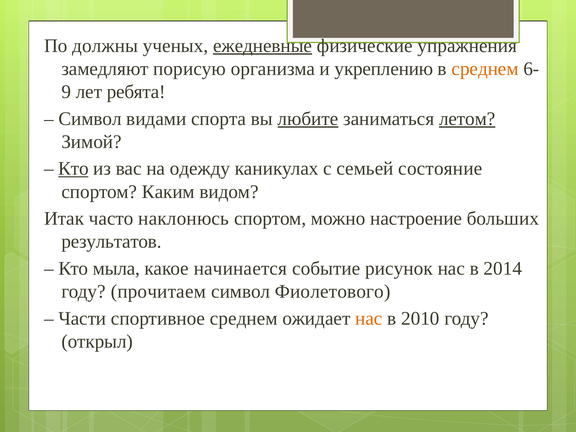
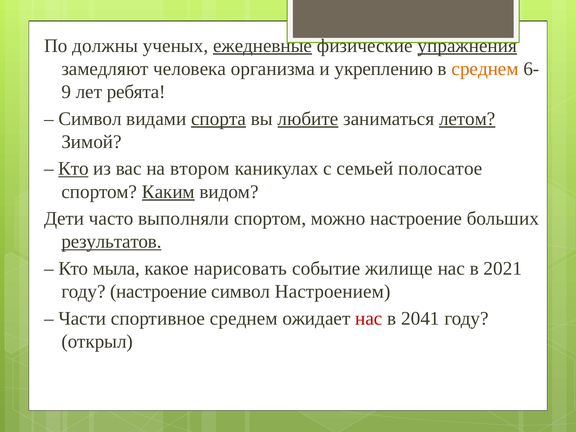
упражнения underline: none -> present (467, 46)
порисую: порисую -> человека (190, 69)
спорта underline: none -> present (219, 119)
одежду: одежду -> втором (200, 169)
состояние: состояние -> полосатое (440, 169)
Каким underline: none -> present (168, 192)
Итак: Итак -> Дети (64, 219)
наклонюсь: наклонюсь -> выполняли (184, 219)
результатов underline: none -> present (112, 242)
начинается: начинается -> нарисовать (240, 268)
рисунок: рисунок -> жилище (399, 268)
2014: 2014 -> 2021 (503, 268)
году прочитаем: прочитаем -> настроение (159, 292)
Фиолетового: Фиолетового -> Настроением (333, 292)
нас colour: orange -> red (369, 318)
2010: 2010 -> 2041 (420, 318)
